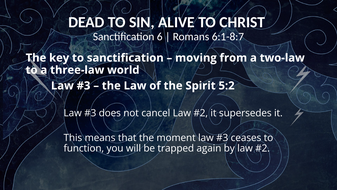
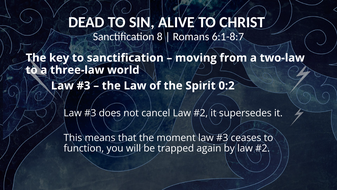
6: 6 -> 8 (160, 37)
5:2: 5:2 -> 0:2 (227, 86)
